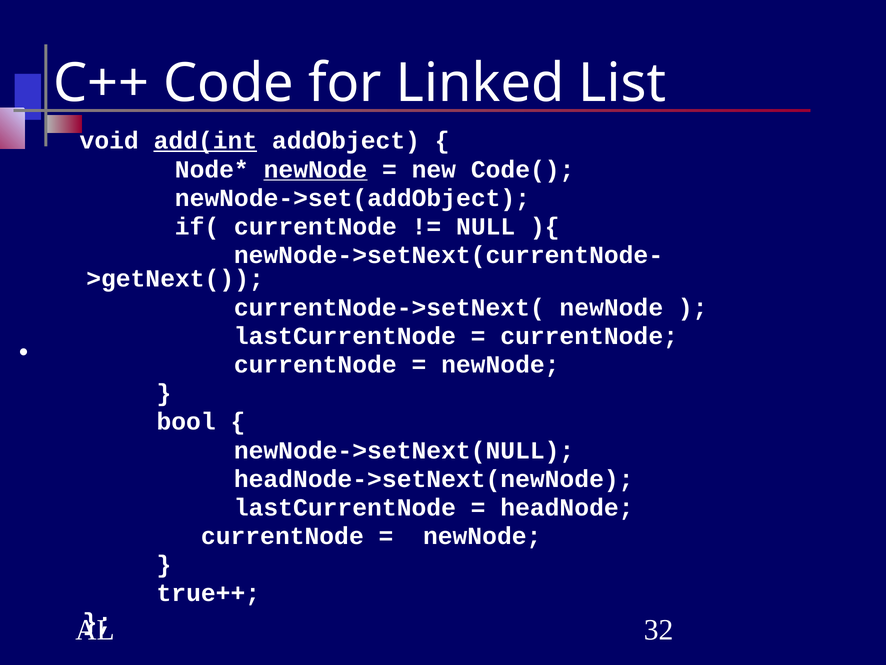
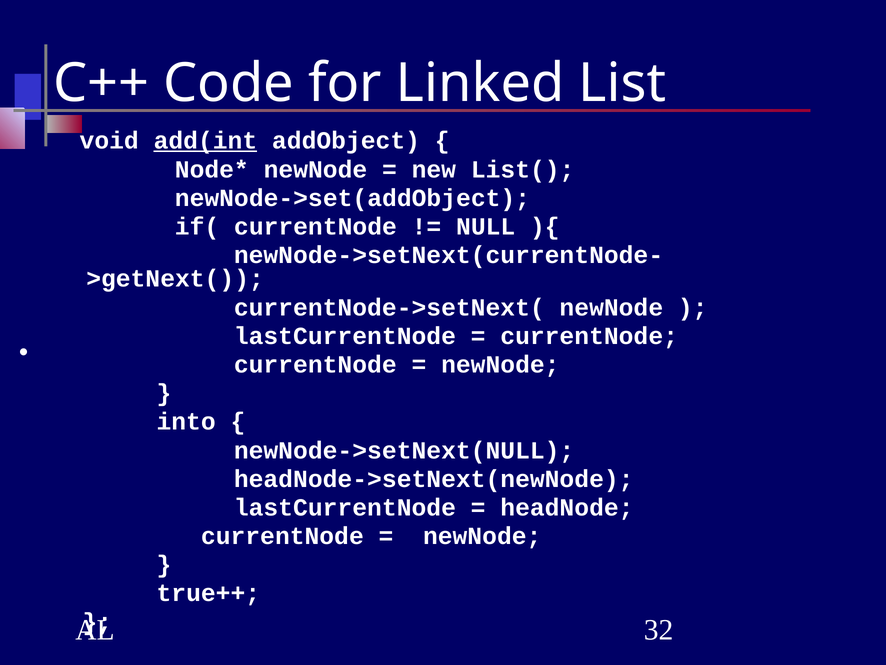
newNode underline: present -> none (315, 169)
Code(: Code( -> List( (523, 169)
bool: bool -> into (186, 421)
